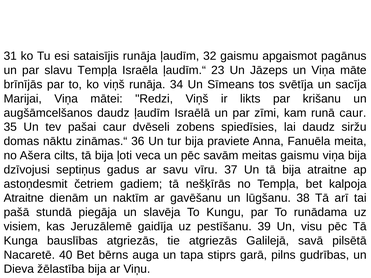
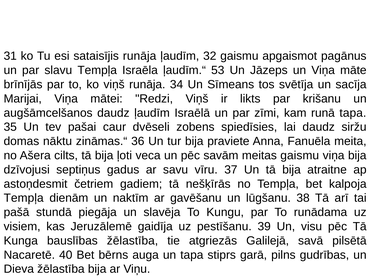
23: 23 -> 53 (218, 70)
runā caur: caur -> tapa (353, 113)
Atraitne: Atraitne -> Tempļa (24, 198)
bauslības atgriezās: atgriezās -> žēlastība (132, 241)
